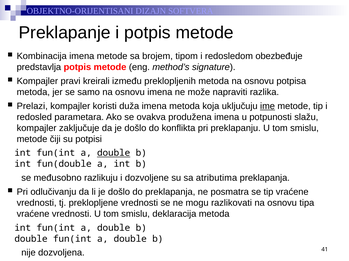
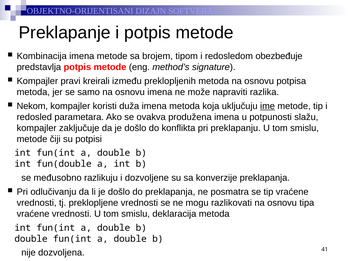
Prelazi: Prelazi -> Nekom (32, 106)
double underline: present -> none (114, 153)
atributima: atributima -> konverzije (217, 178)
